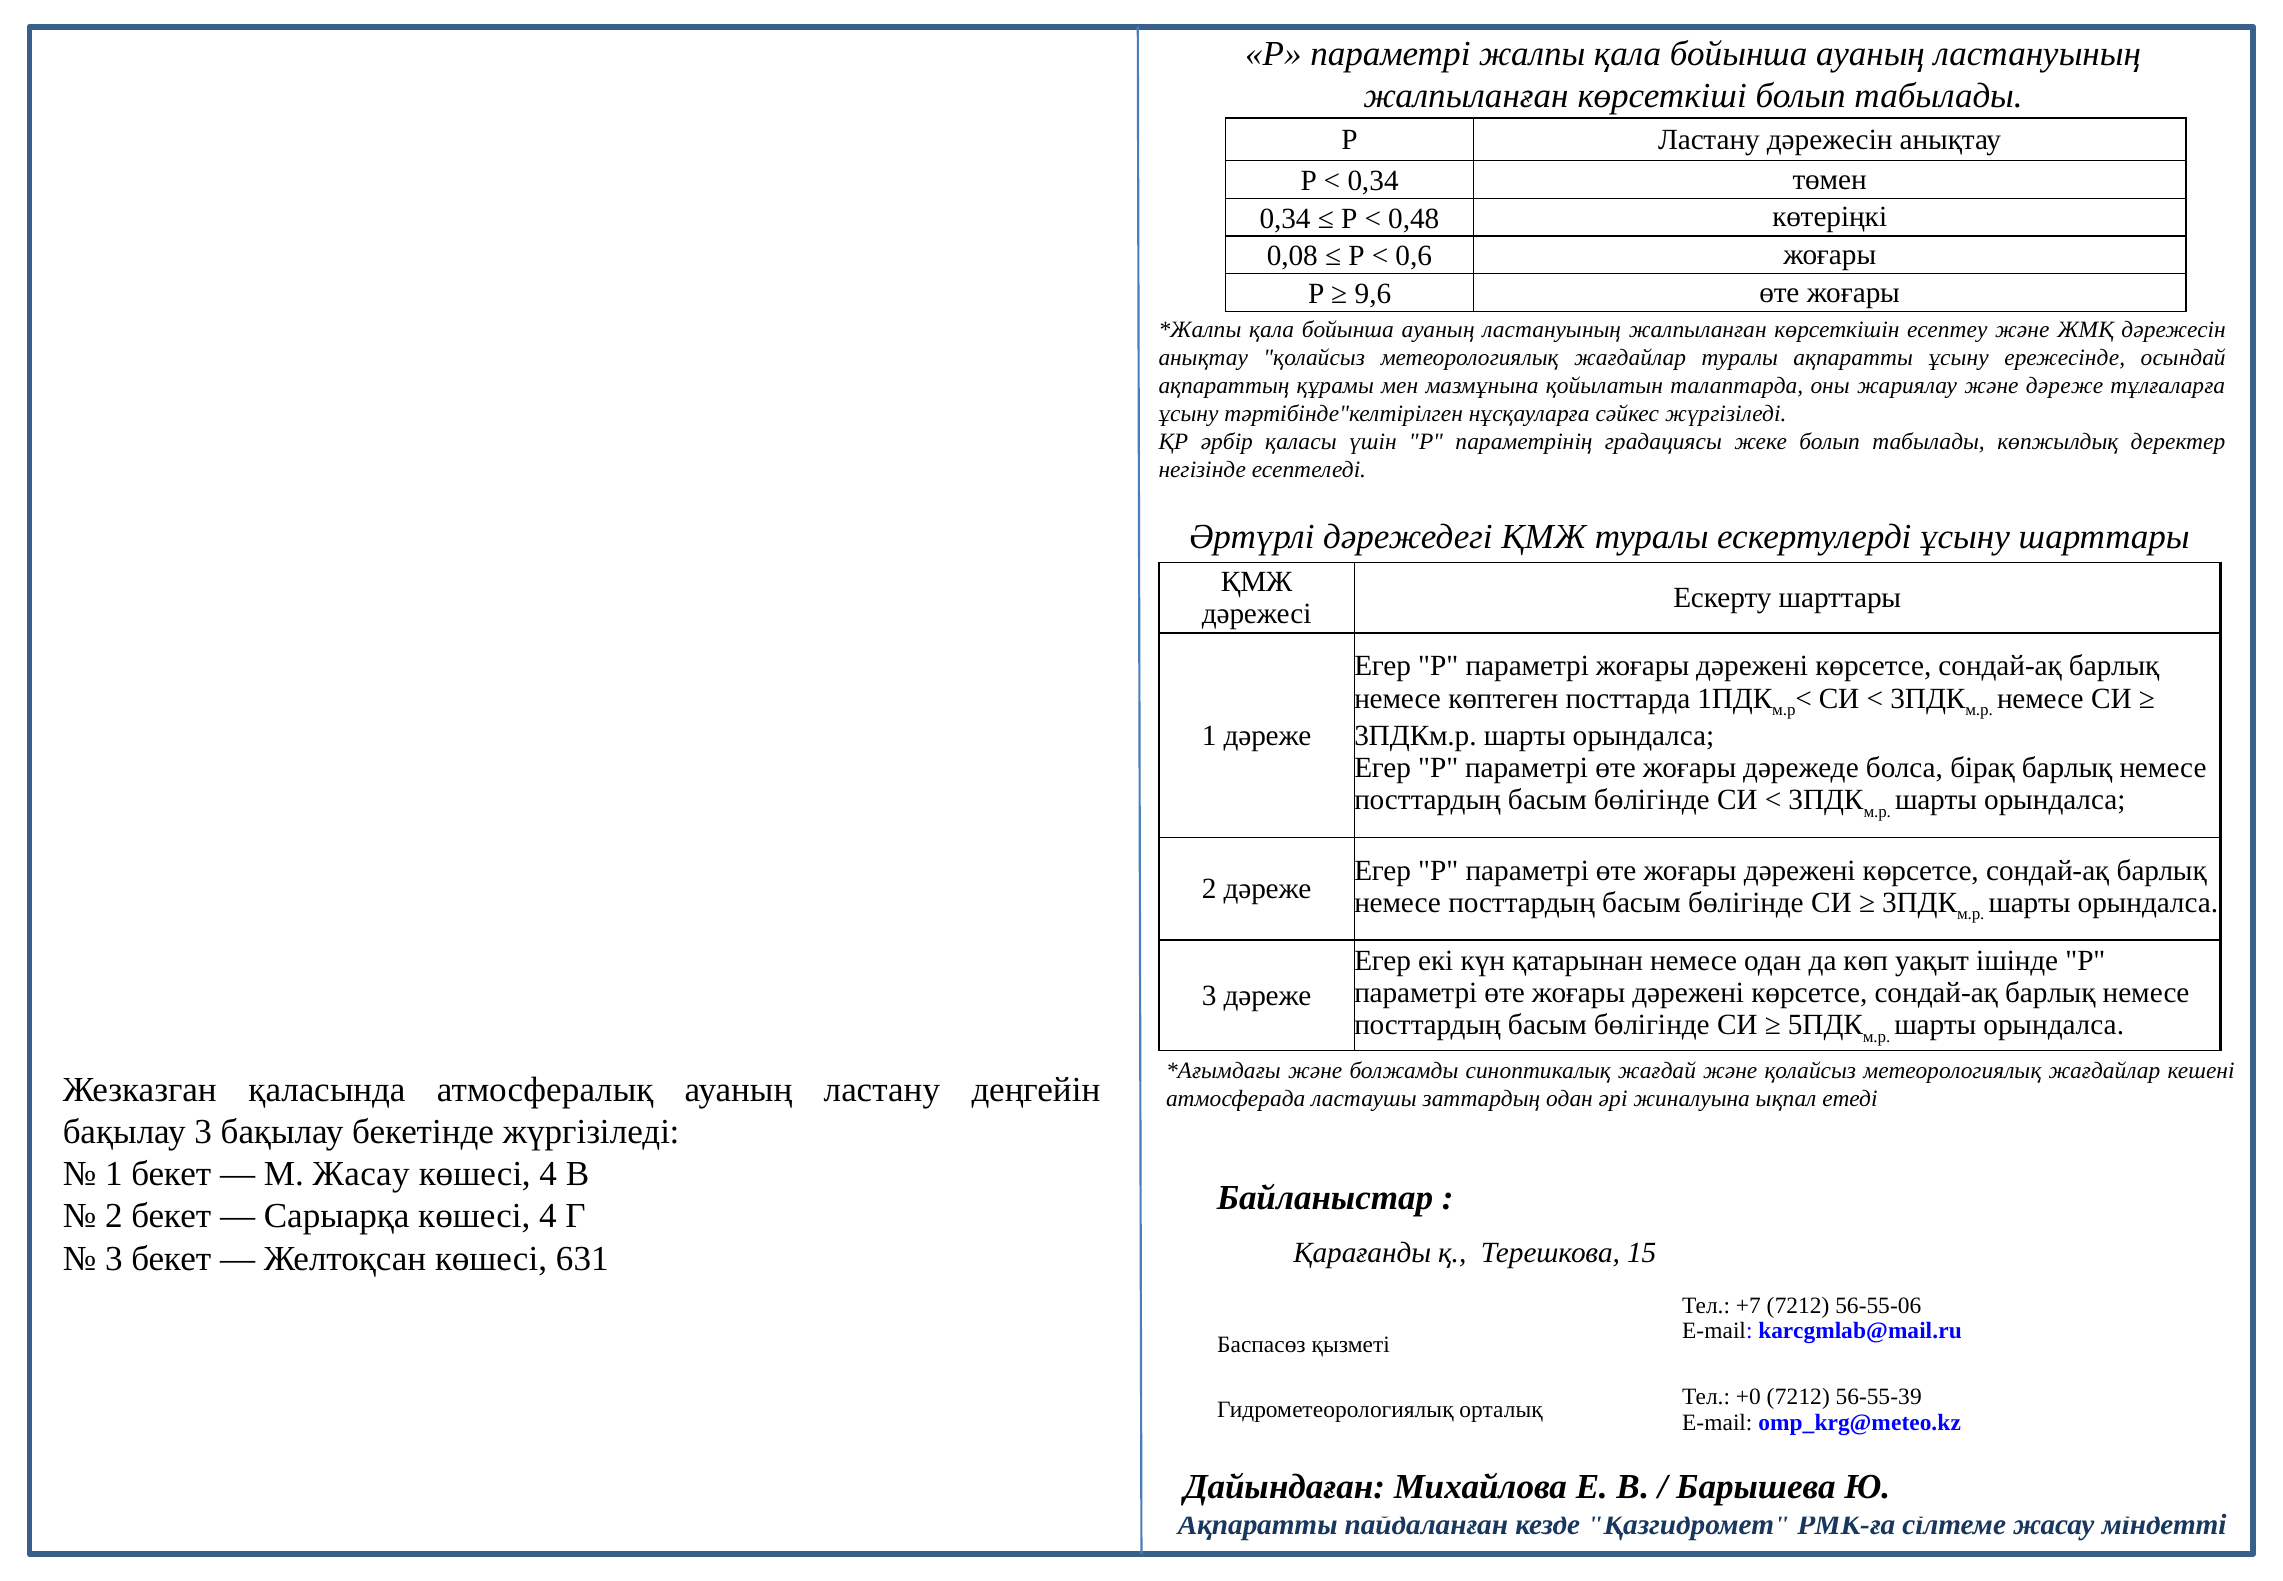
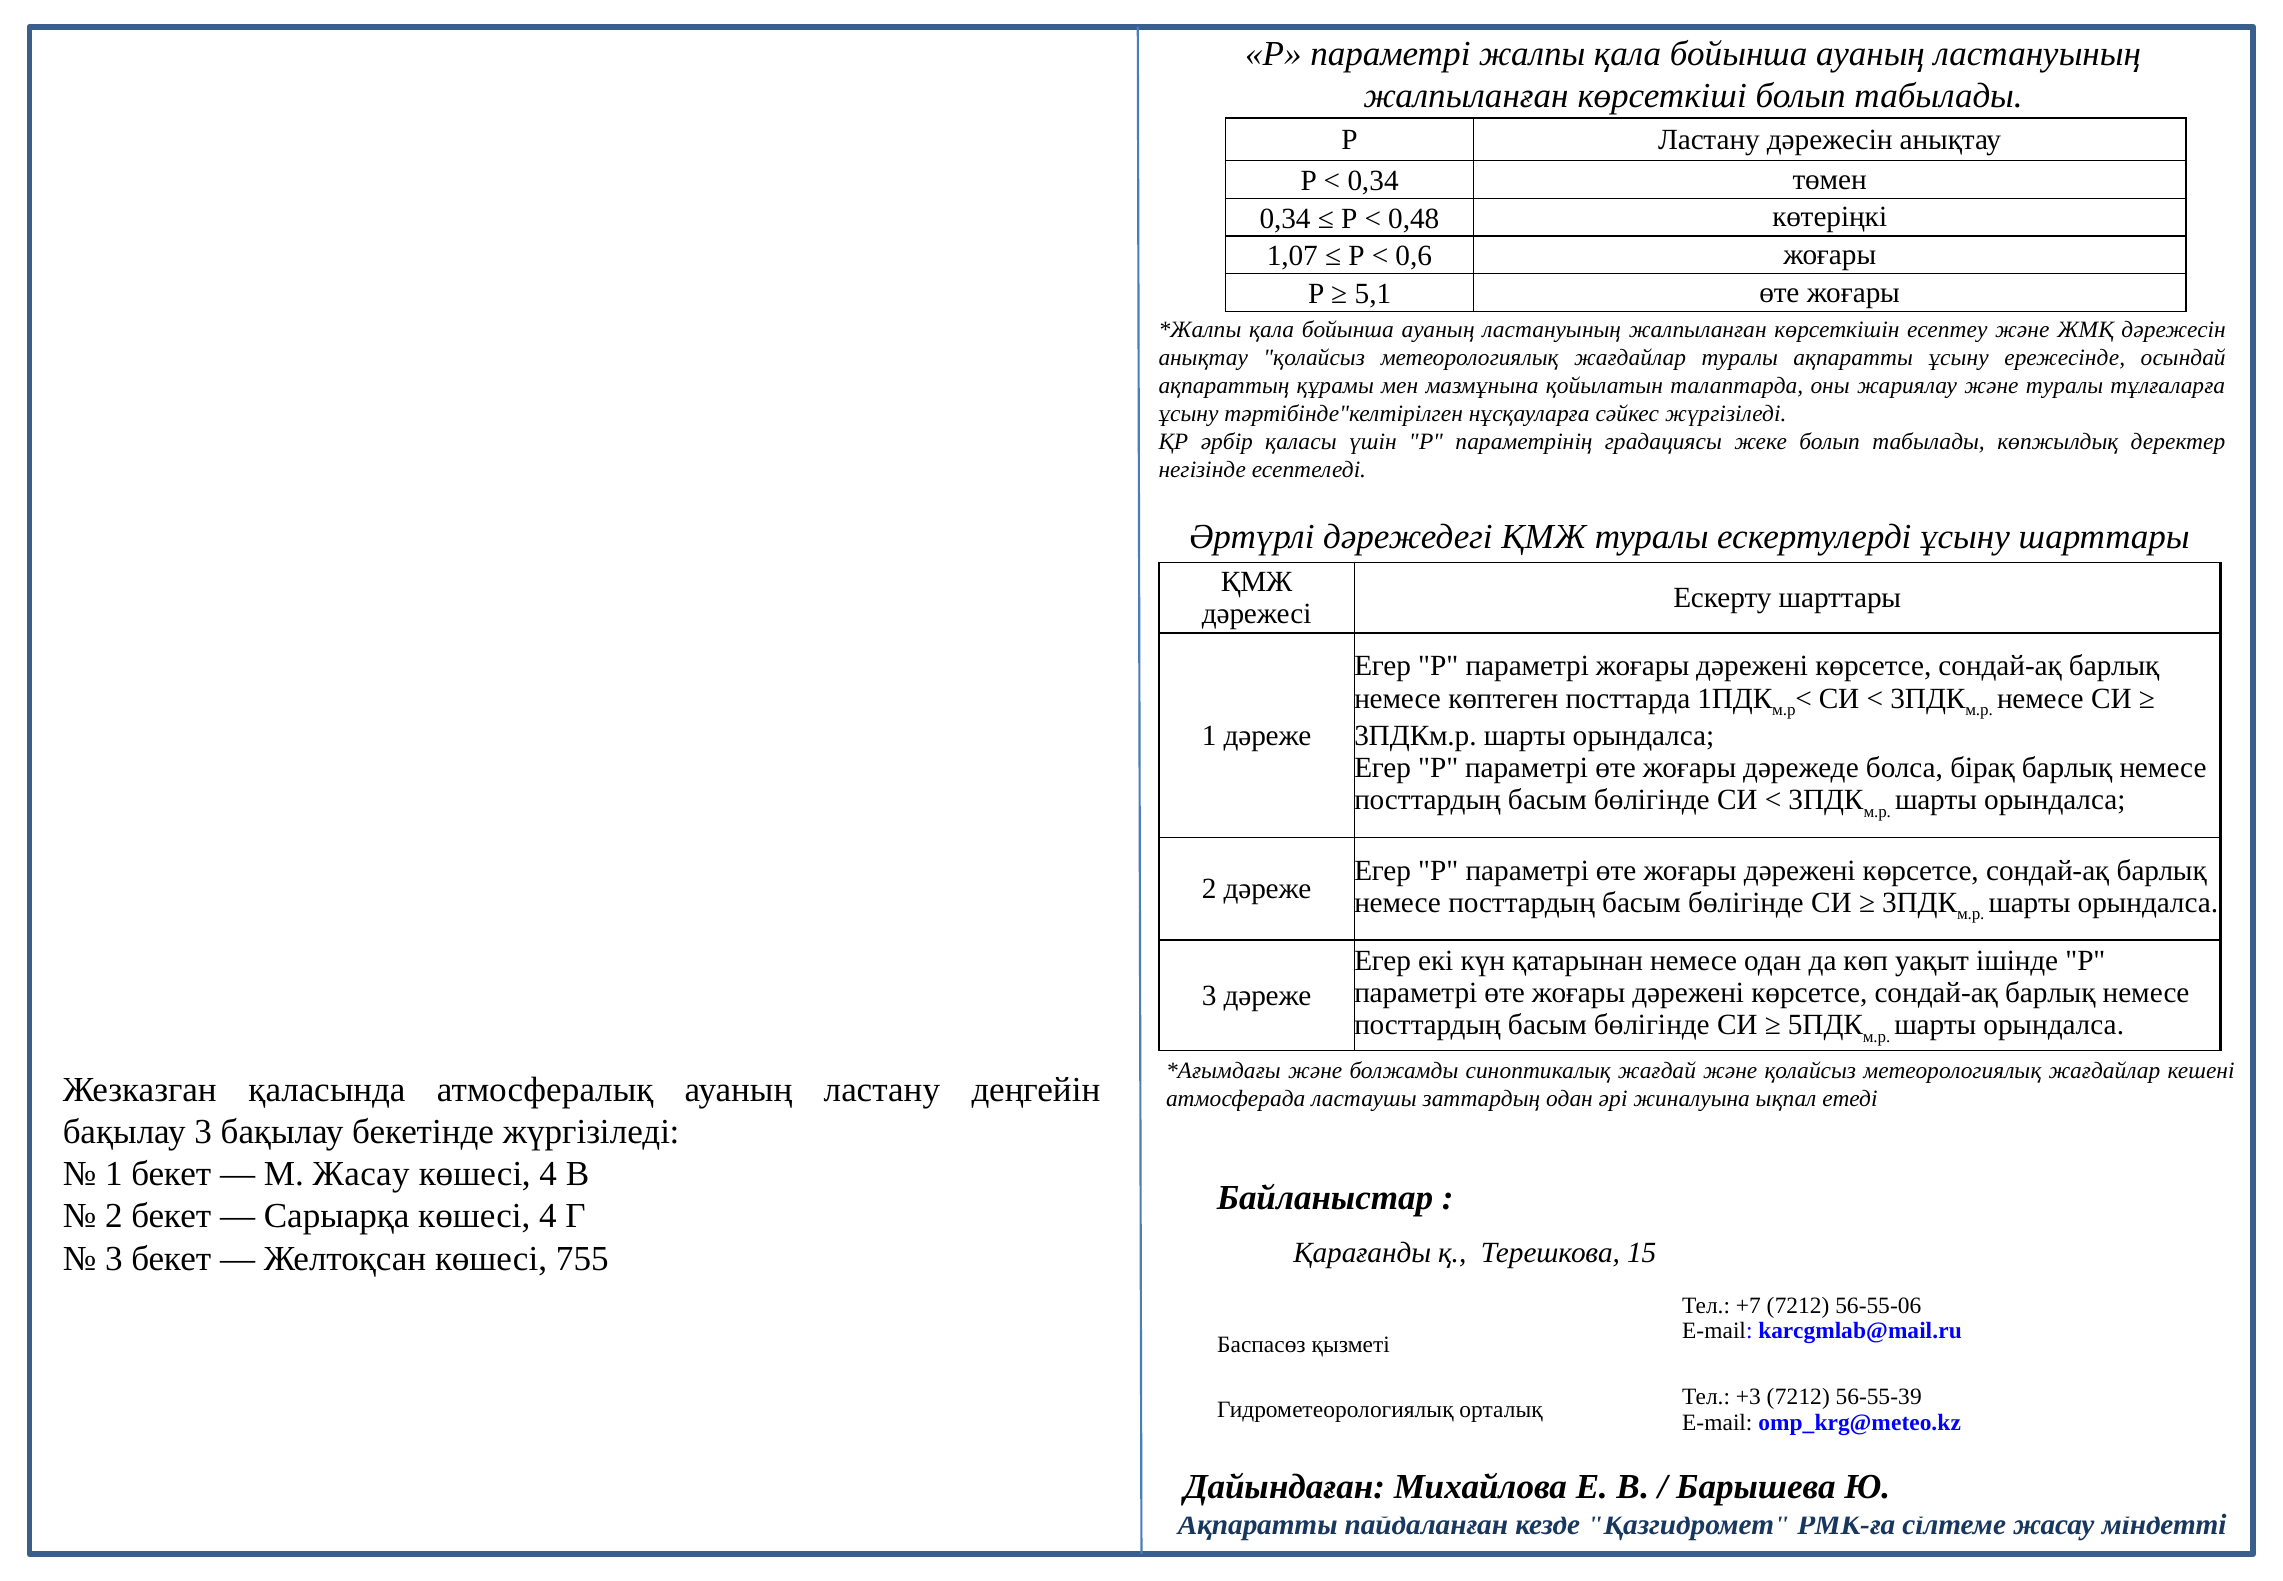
0,08: 0,08 -> 1,07 (1292, 256)
9,6: 9,6 -> 5,1 (1373, 294)
және дәреже: дәреже -> туралы (2065, 386)
631: 631 -> 755 (582, 1258)
+0: +0 -> +3 (1748, 1396)
